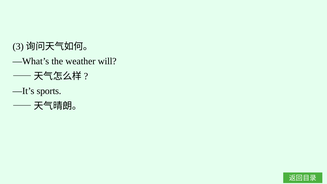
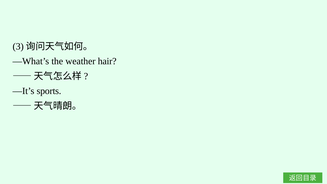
will: will -> hair (107, 61)
